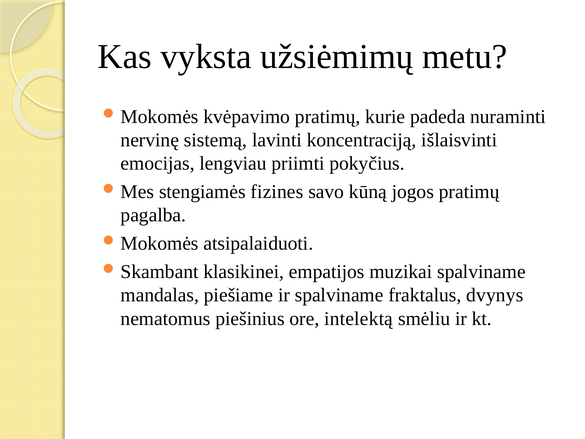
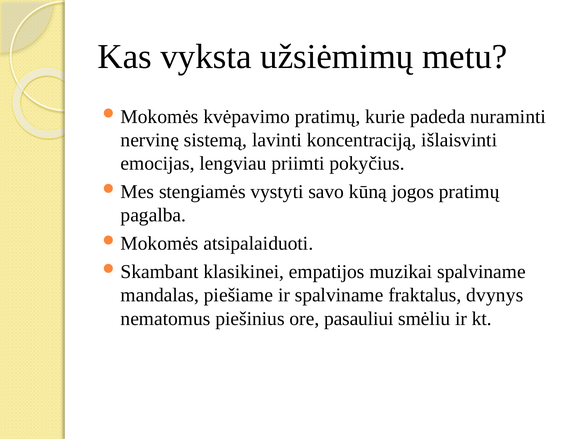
fizines: fizines -> vystyti (277, 192)
intelektą: intelektą -> pasauliui (359, 318)
